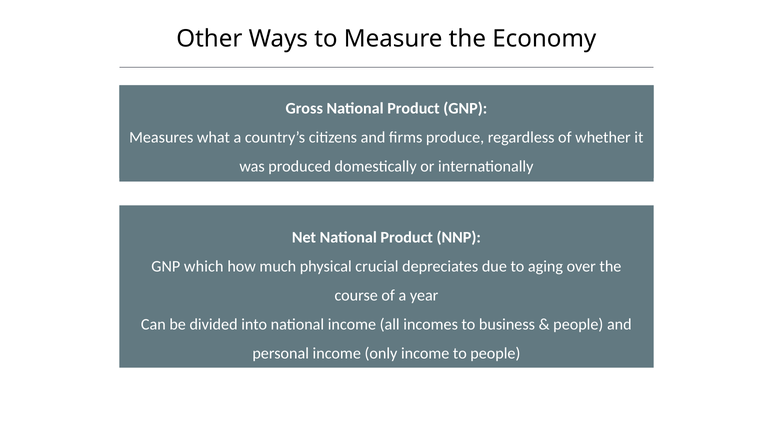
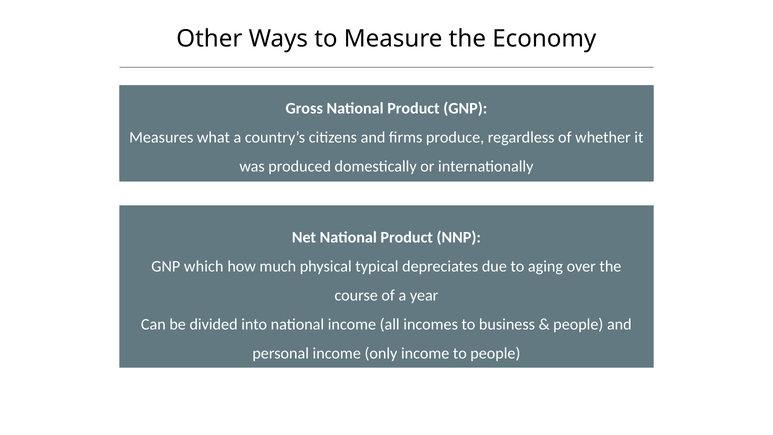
crucial: crucial -> typical (377, 266)
